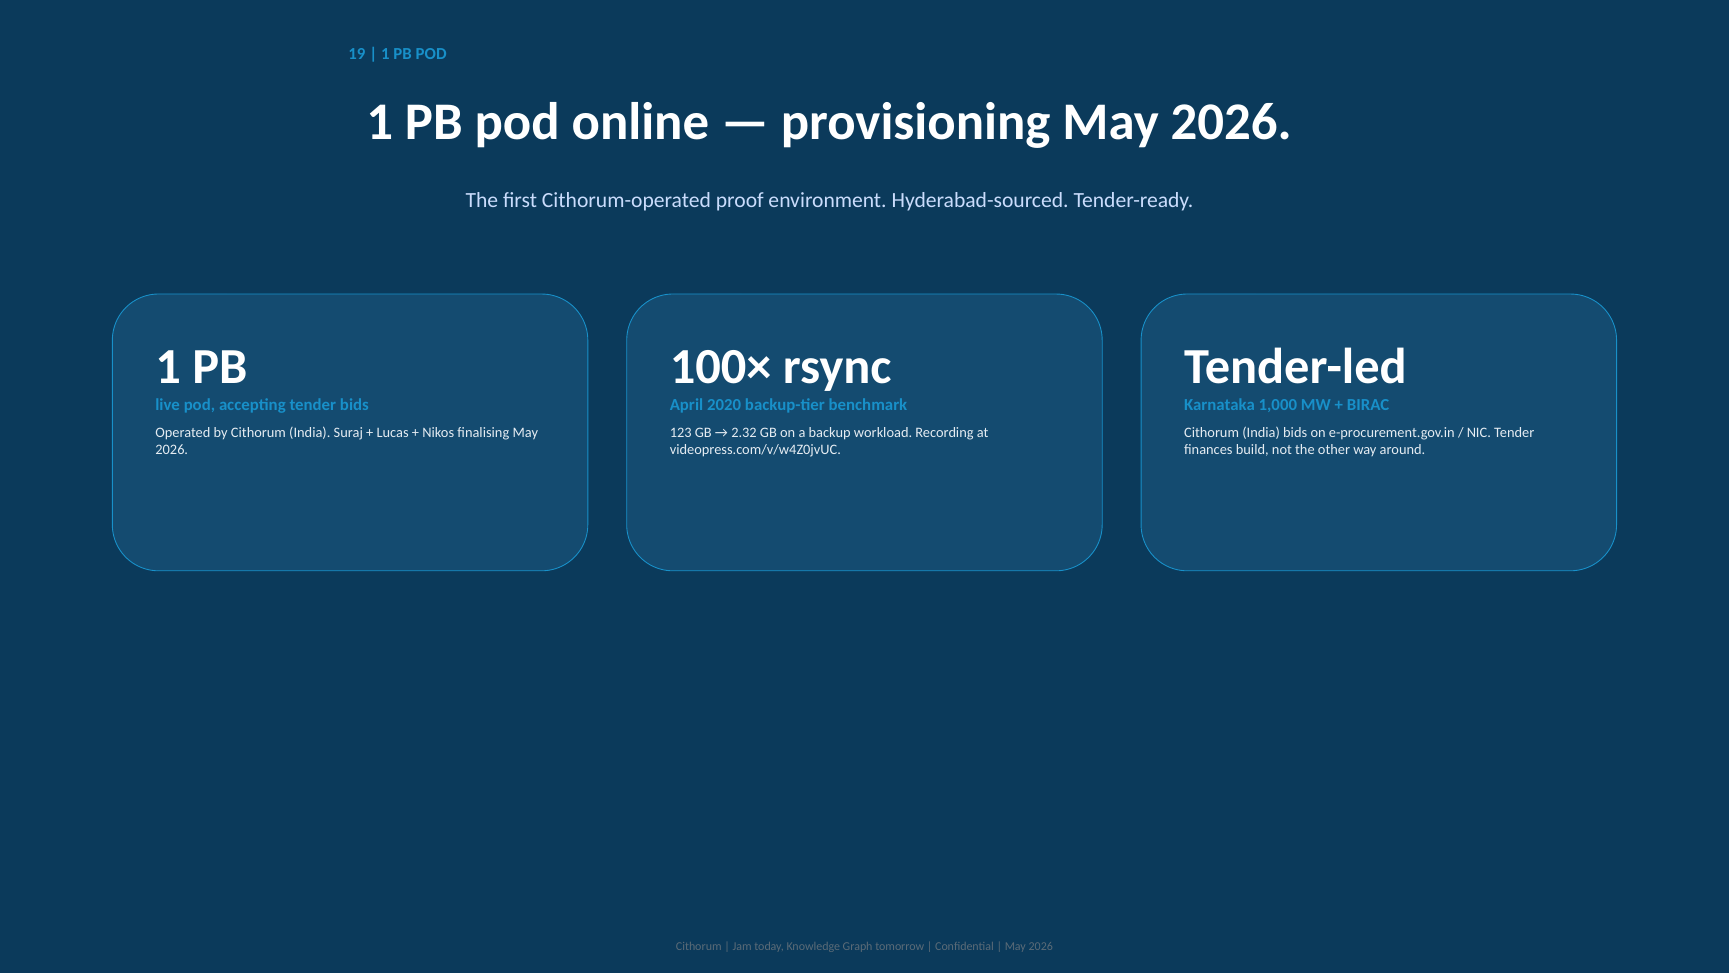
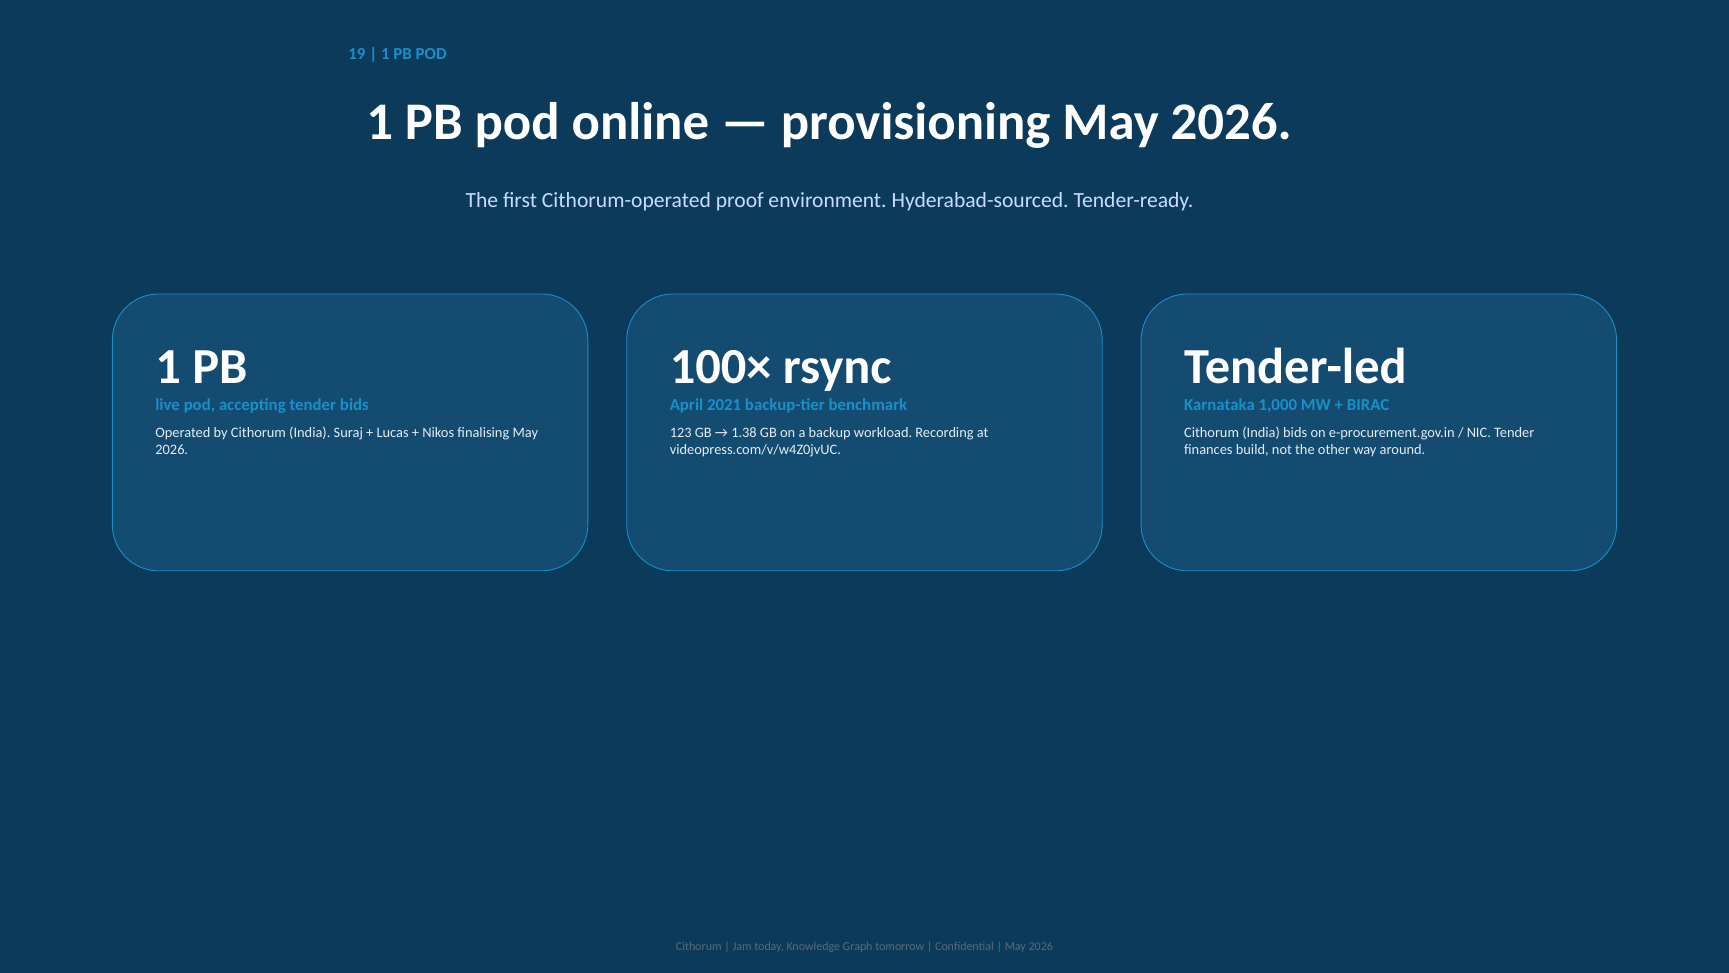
2020: 2020 -> 2021 (724, 405)
2.32: 2.32 -> 1.38 (744, 433)
